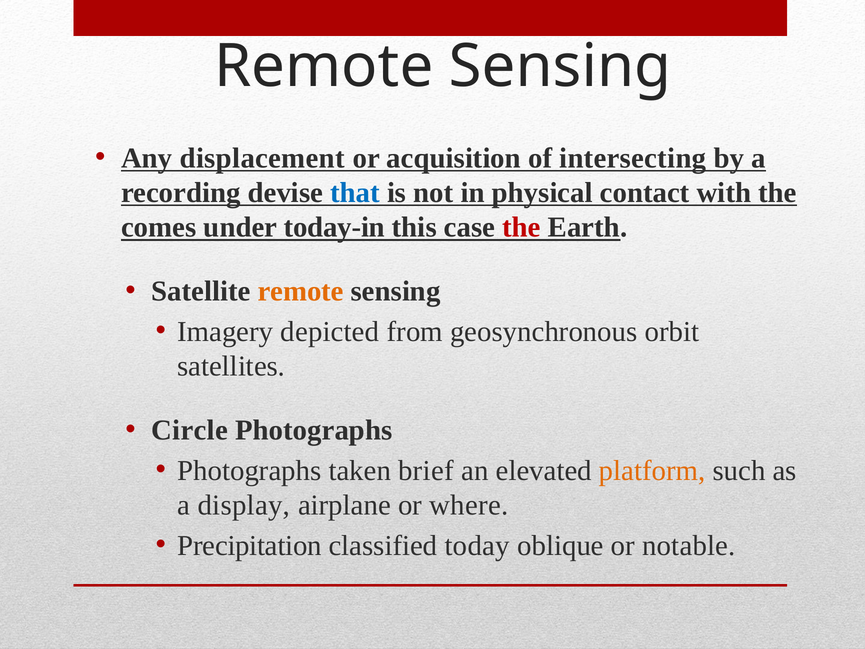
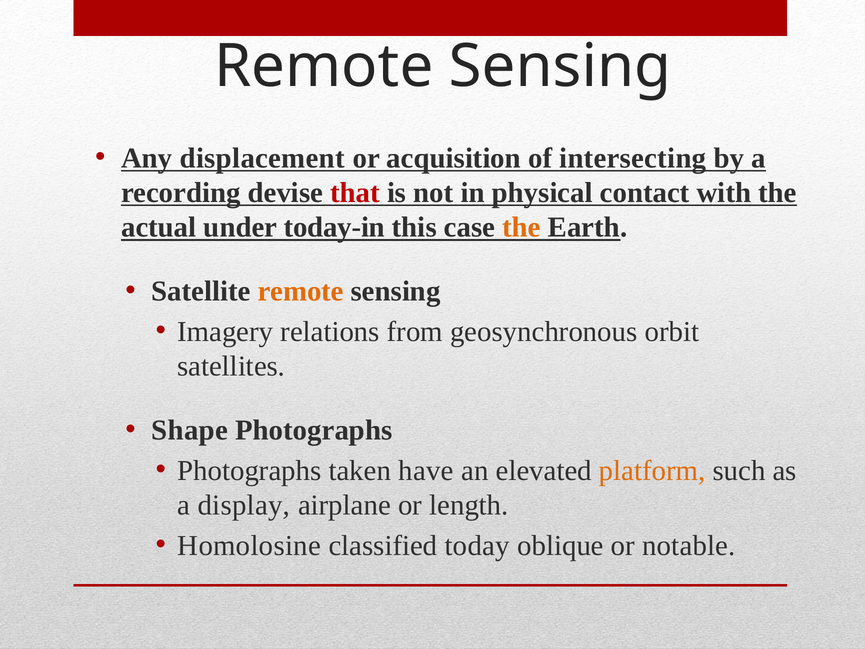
that colour: blue -> red (355, 193)
comes: comes -> actual (159, 227)
the colour: red -> orange (521, 227)
depicted: depicted -> relations (330, 331)
Circle: Circle -> Shape (190, 430)
brief: brief -> have (426, 470)
where: where -> length (469, 505)
Precipitation: Precipitation -> Homolosine (249, 545)
